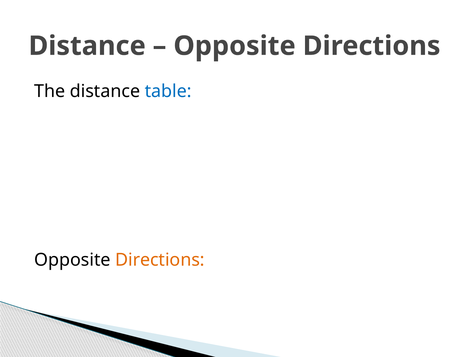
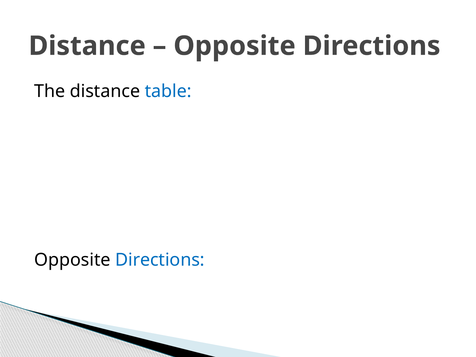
Directions colour: orange -> blue (160, 260)
